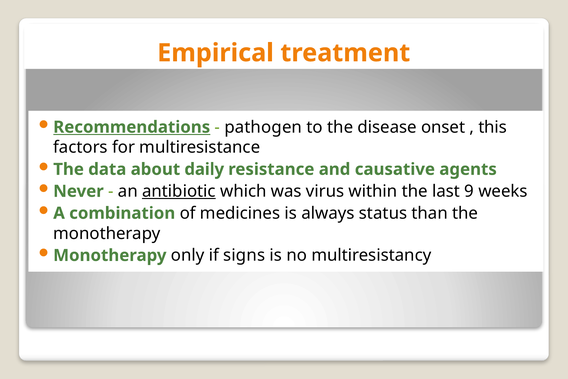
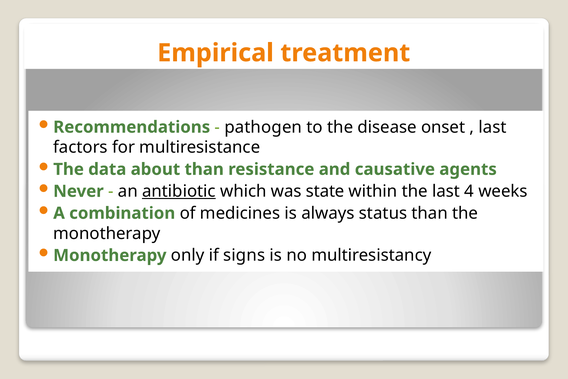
Recommendations underline: present -> none (132, 127)
this: this -> last (493, 127)
about daily: daily -> than (204, 169)
virus: virus -> state (325, 191)
9: 9 -> 4 (469, 191)
